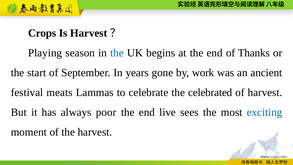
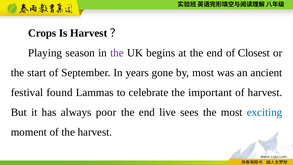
the colour: blue -> purple (117, 53)
Thanks: Thanks -> Closest (254, 53)
by work: work -> most (203, 73)
meats: meats -> found (59, 92)
celebrated: celebrated -> important (210, 92)
